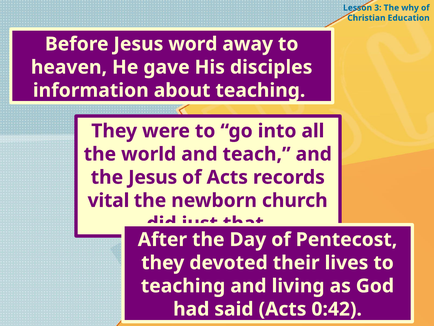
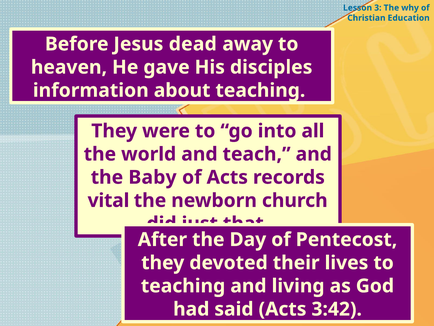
word: word -> dead (193, 44)
the Jesus: Jesus -> Baby (153, 177)
0:42: 0:42 -> 3:42 (337, 309)
